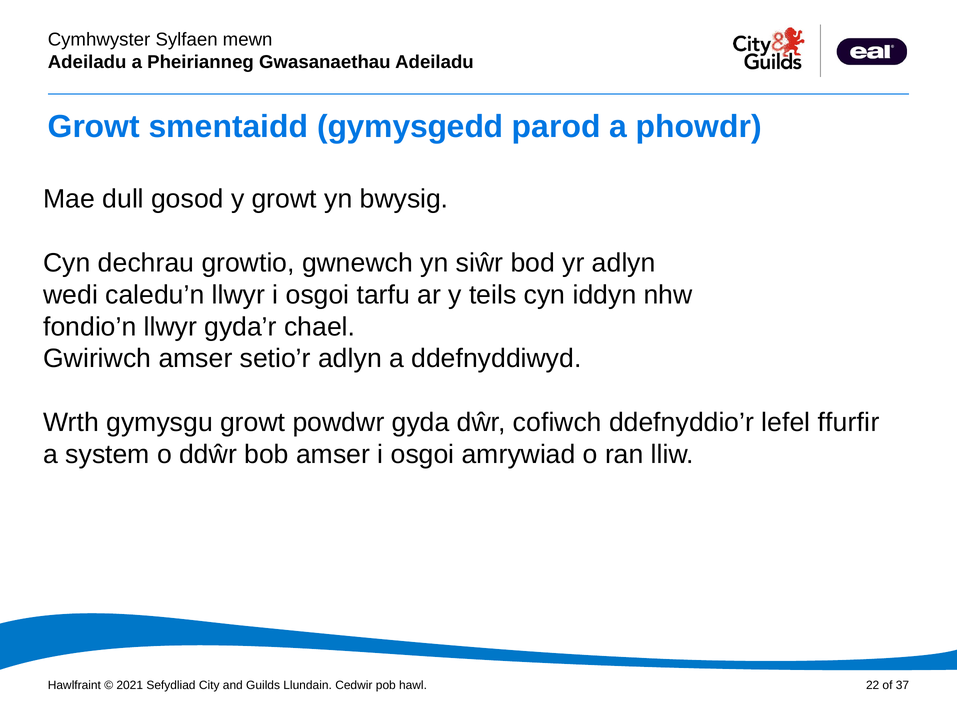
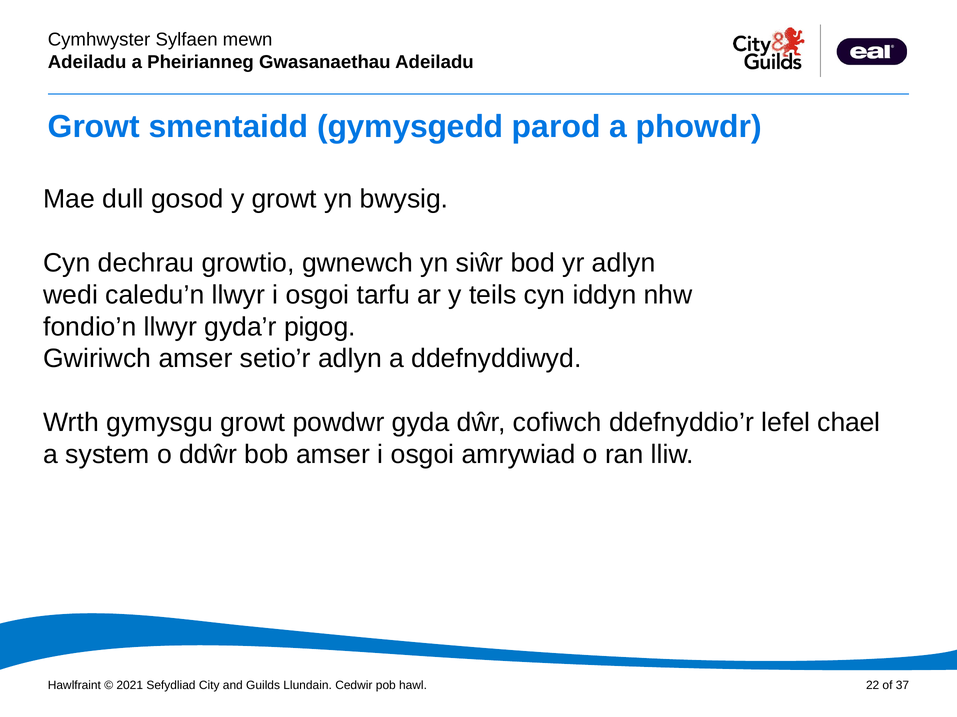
chael: chael -> pigog (320, 327)
ffurfir: ffurfir -> chael (849, 423)
